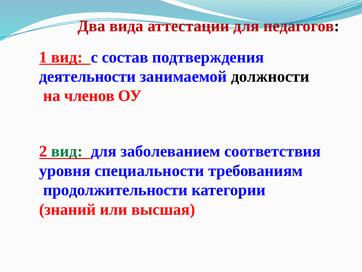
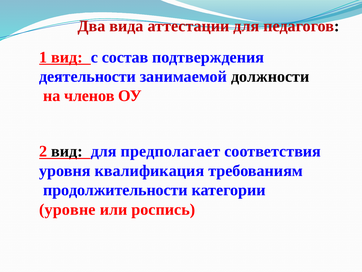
вид colour: green -> black (67, 151)
заболеванием: заболеванием -> предполагает (170, 151)
специальности: специальности -> квалификация (149, 170)
знаний: знаний -> уровне (67, 209)
высшая: высшая -> роспись (163, 209)
